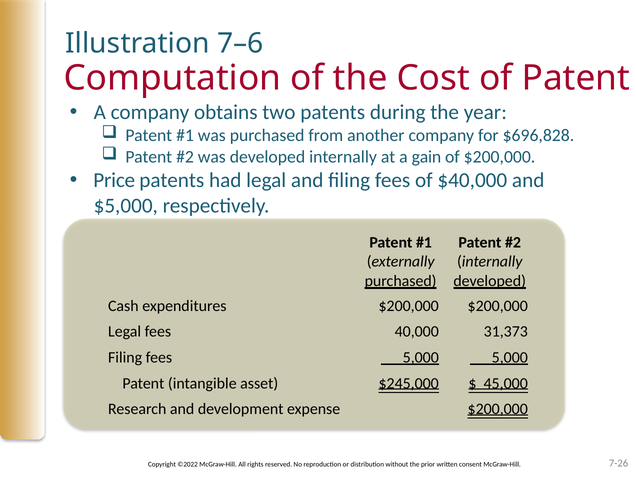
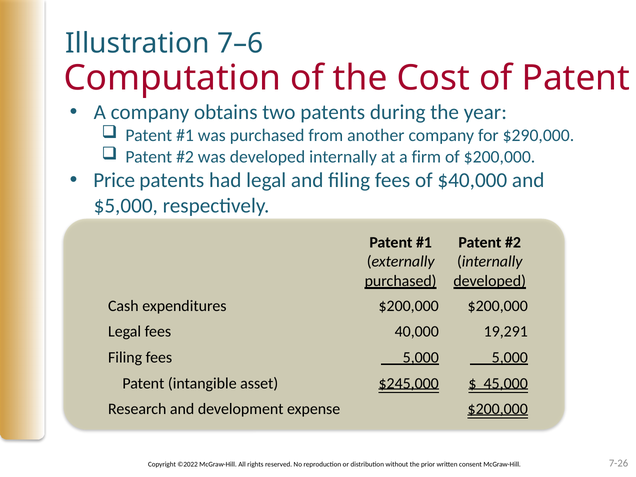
$696,828: $696,828 -> $290,000 (538, 136)
gain: gain -> firm (426, 157)
31,373: 31,373 -> 19,291 (506, 332)
